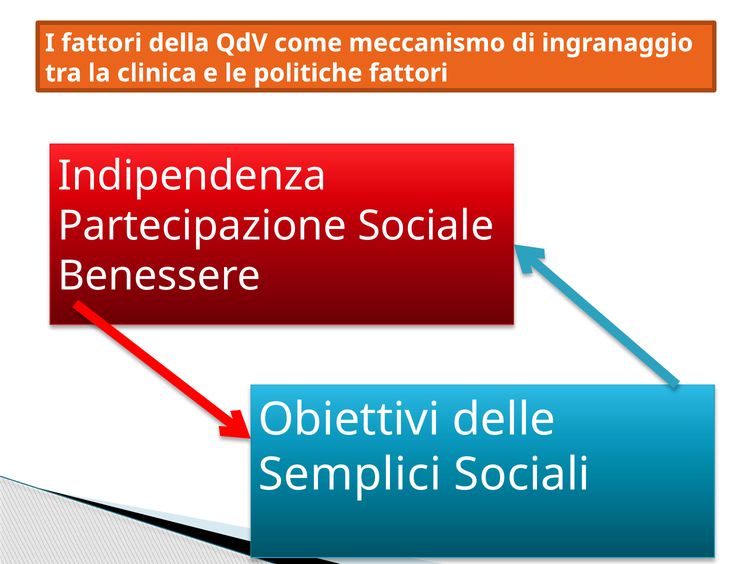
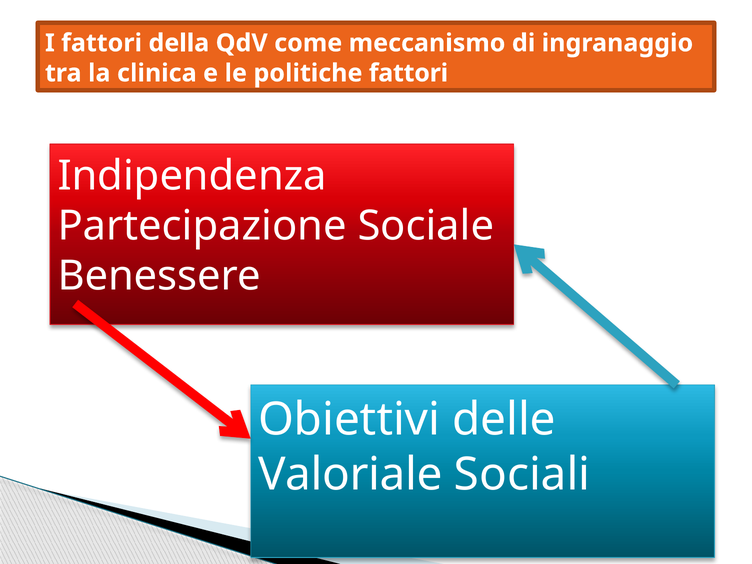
Semplici: Semplici -> Valoriale (350, 474)
